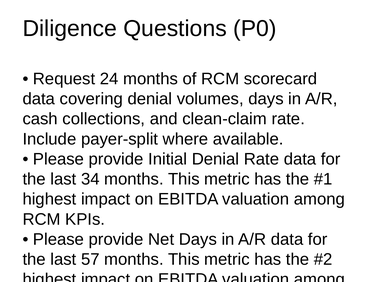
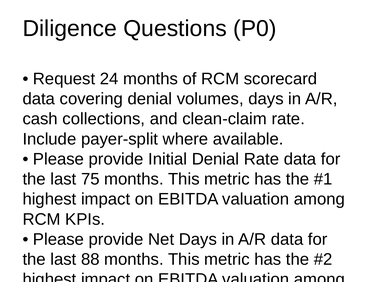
34: 34 -> 75 (90, 179)
57: 57 -> 88 (90, 259)
